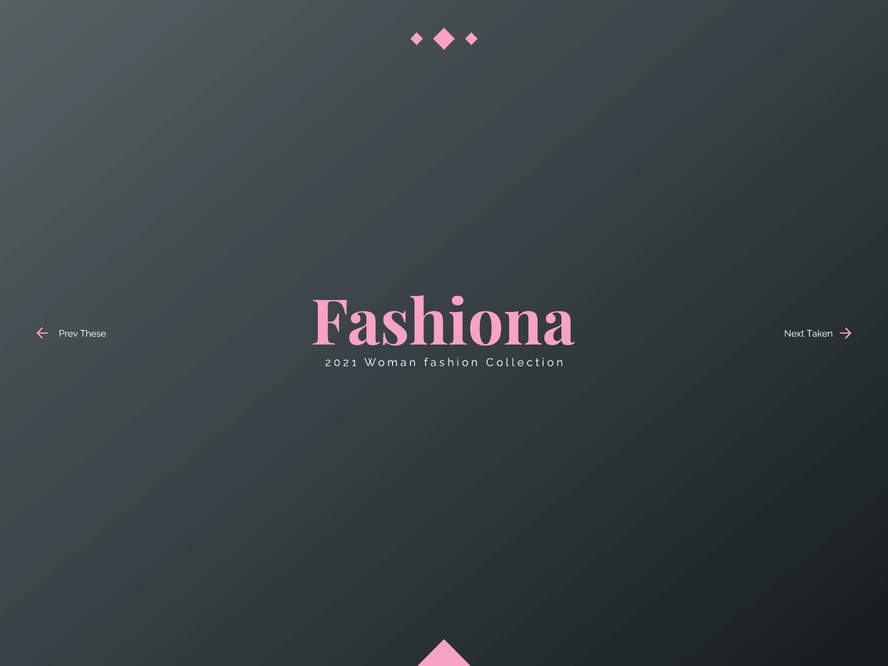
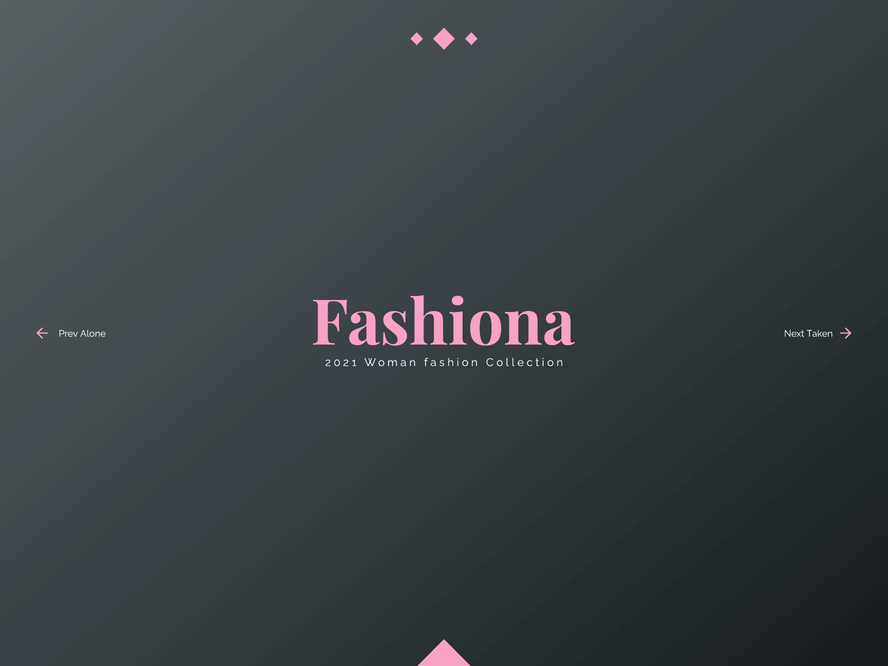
These: These -> Alone (93, 334)
